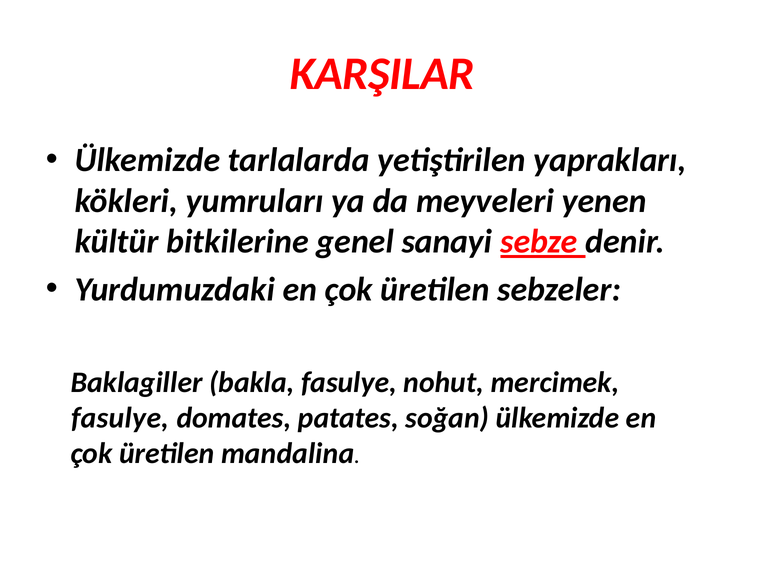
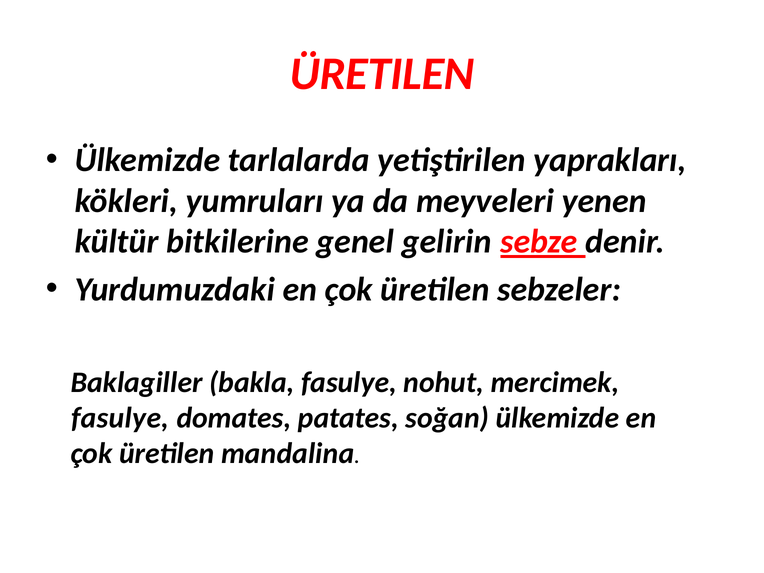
KARŞILAR: KARŞILAR -> ÜRETILEN (382, 74)
sanayi: sanayi -> gelirin (447, 242)
